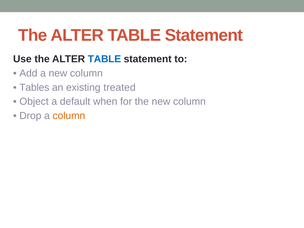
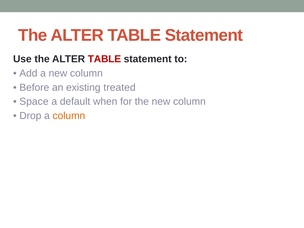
TABLE colour: blue -> red (104, 59)
Tables: Tables -> Before (34, 87)
Object: Object -> Space (34, 102)
